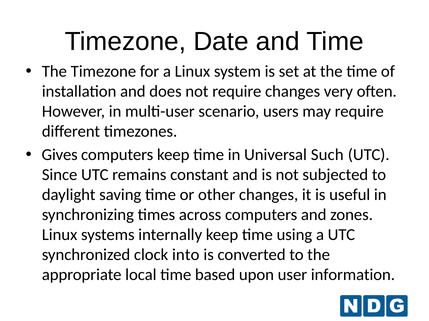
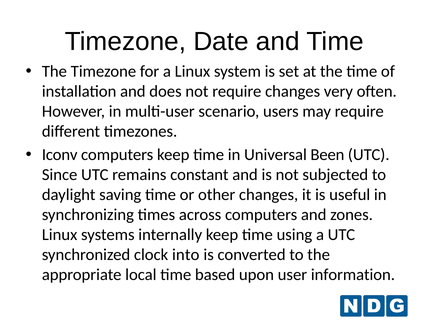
Gives: Gives -> Iconv (60, 155)
Such: Such -> Been (327, 155)
